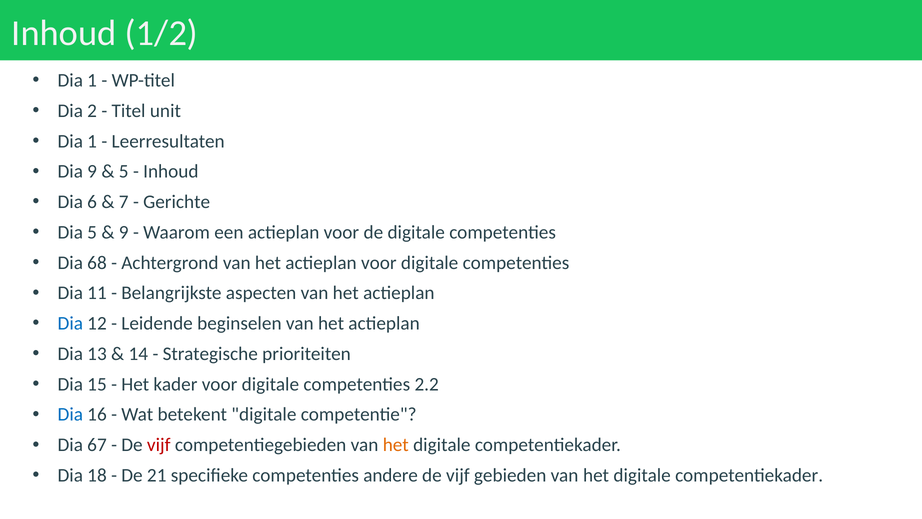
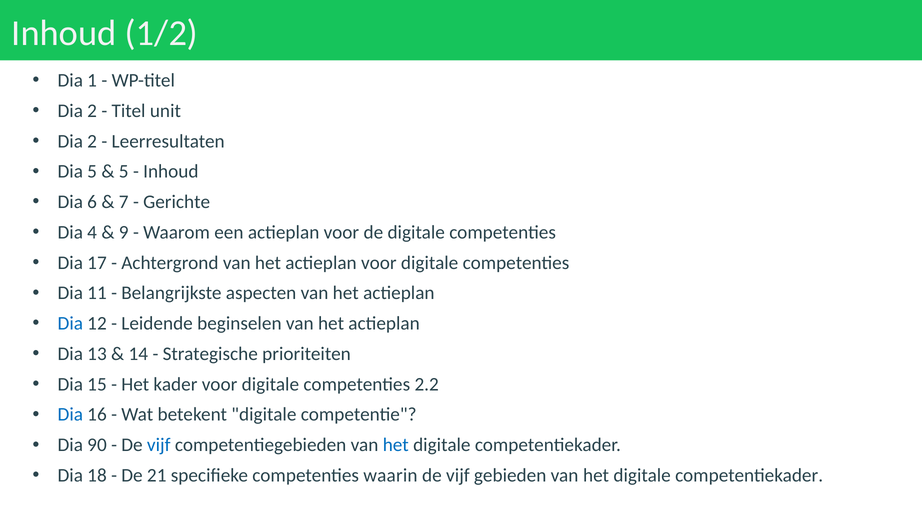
1: 1 -> 2 (92, 141)
Dia 9: 9 -> 5 (92, 171)
Dia 5: 5 -> 4 (92, 232)
68: 68 -> 17 (97, 262)
67: 67 -> 90 (97, 445)
vijf colour: red -> blue (159, 445)
het colour: orange -> blue (396, 445)
andere: andere -> waarin (390, 475)
